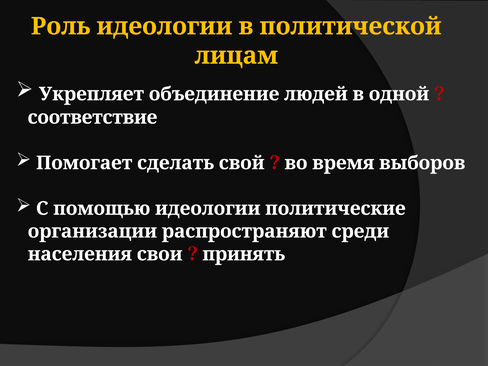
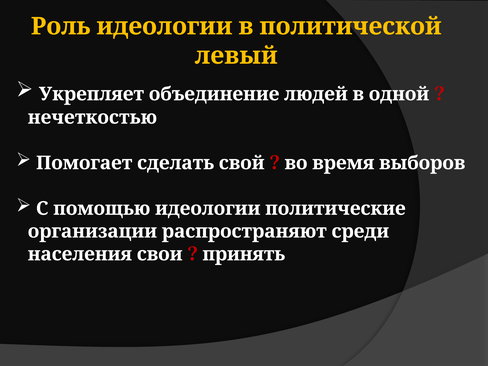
лицам: лицам -> левый (236, 56)
соответствие: соответствие -> нечеткостью (92, 117)
